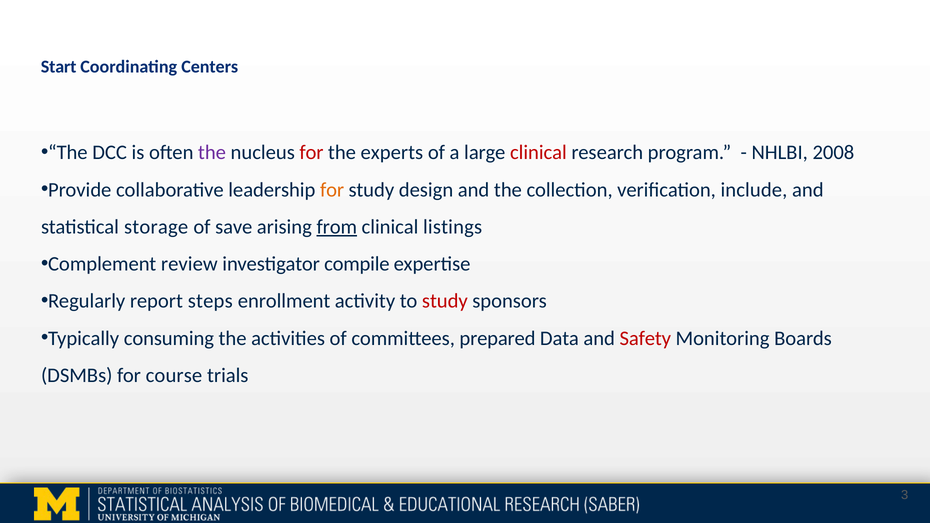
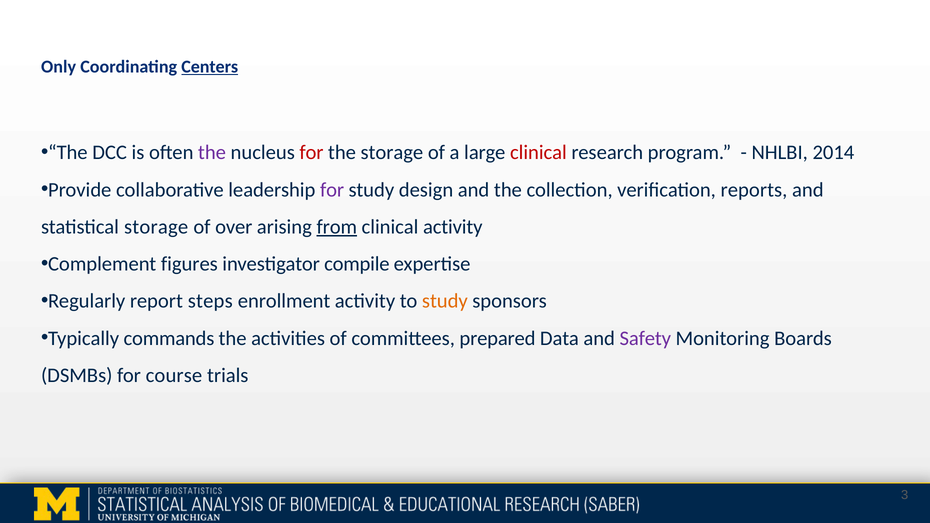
Start: Start -> Only (59, 67)
Centers underline: none -> present (210, 67)
the experts: experts -> storage (392, 153)
2008: 2008 -> 2014 (833, 153)
for colour: orange -> purple (332, 190)
include: include -> reports (754, 190)
save: save -> over (234, 227)
clinical listings: listings -> activity (453, 227)
review: review -> figures (189, 264)
study colour: red -> orange (445, 301)
consuming: consuming -> commands (169, 338)
Safety colour: red -> purple (645, 338)
